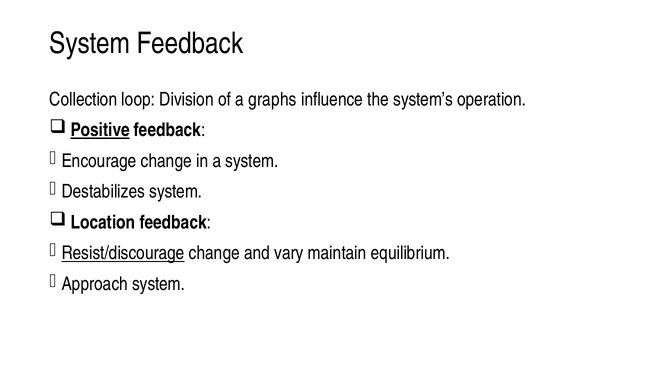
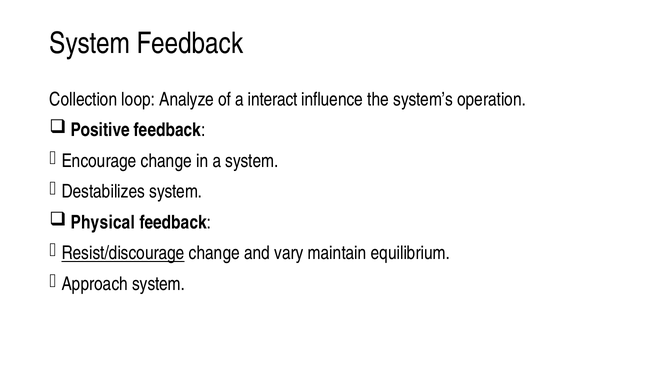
Division: Division -> Analyze (187, 99)
graphs: graphs -> interact (273, 99)
Positive underline: present -> none (100, 130)
Location: Location -> Physical (103, 222)
